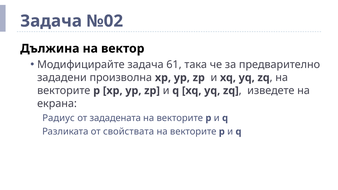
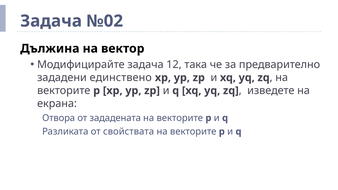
61: 61 -> 12 (174, 65)
произволна: произволна -> единствено (121, 78)
Радиус: Радиус -> Отвора (59, 118)
